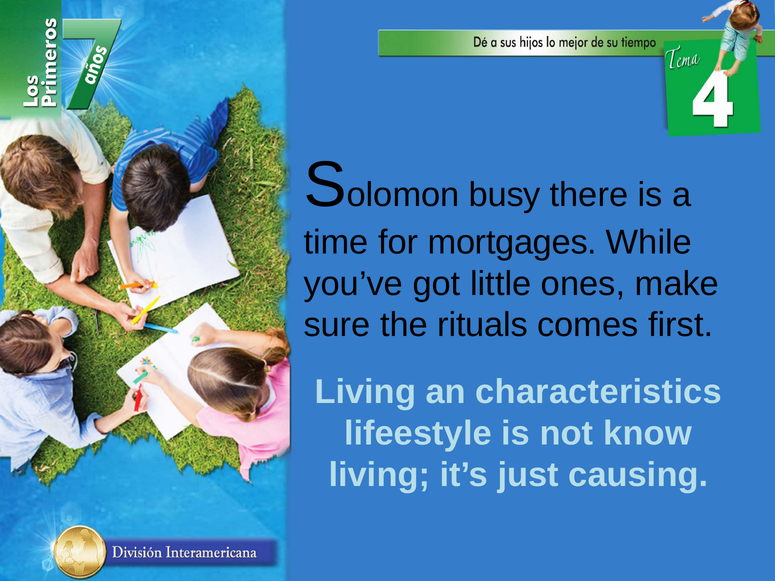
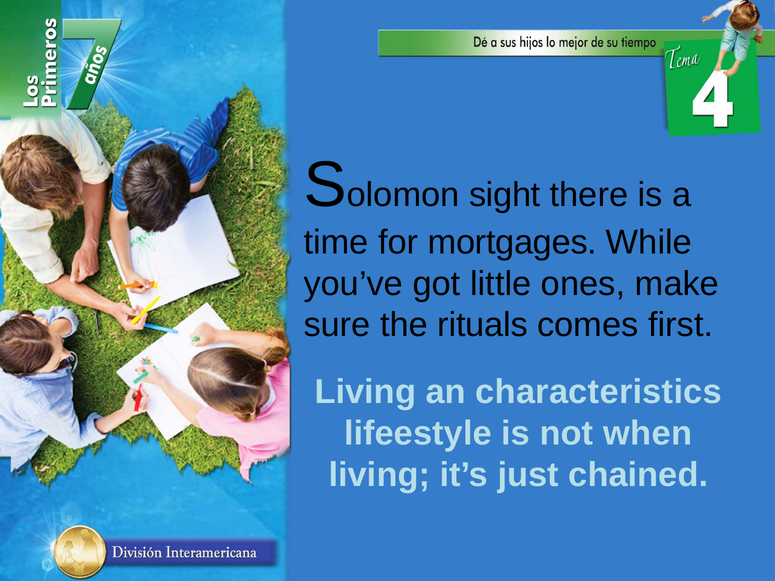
busy: busy -> sight (505, 195)
know: know -> when (648, 434)
causing: causing -> chained (638, 475)
